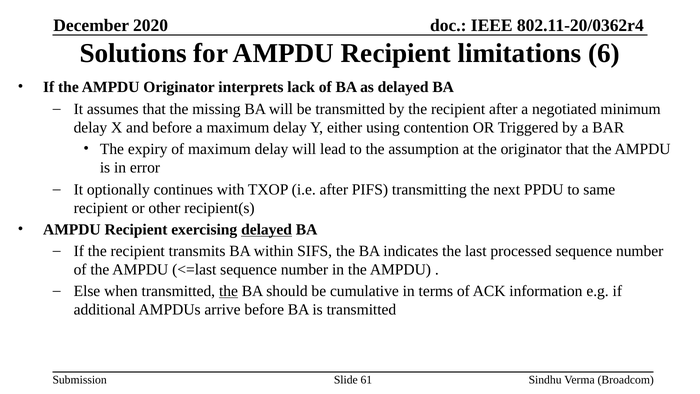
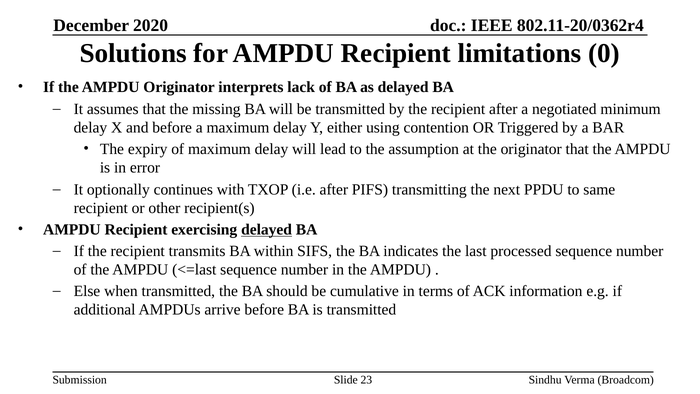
6: 6 -> 0 (604, 53)
the underline: present -> none (228, 291)
61: 61 -> 23 (366, 380)
